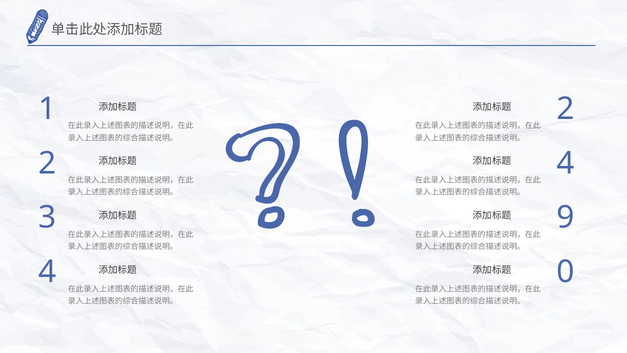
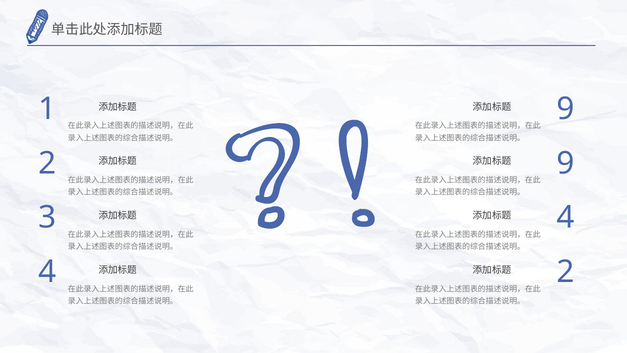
2: 2 -> 9 (565, 109)
4: 4 -> 9 (565, 163)
9: 9 -> 4 (565, 217)
0: 0 -> 2 (565, 272)
